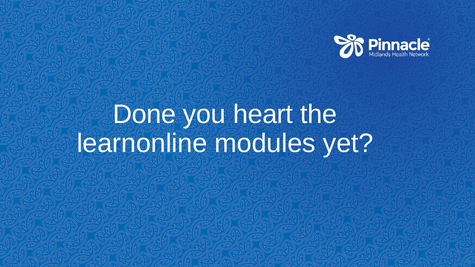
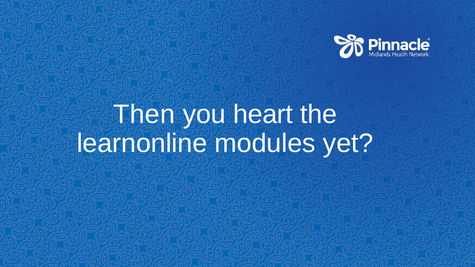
Done: Done -> Then (144, 114)
